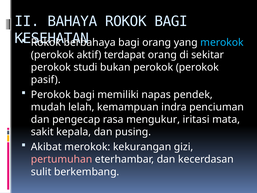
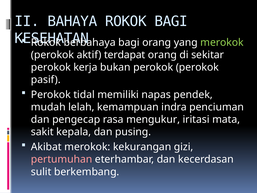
merokok colour: light blue -> light green (222, 42)
studi: studi -> kerja (85, 67)
Perokok bagi: bagi -> tidal (84, 95)
